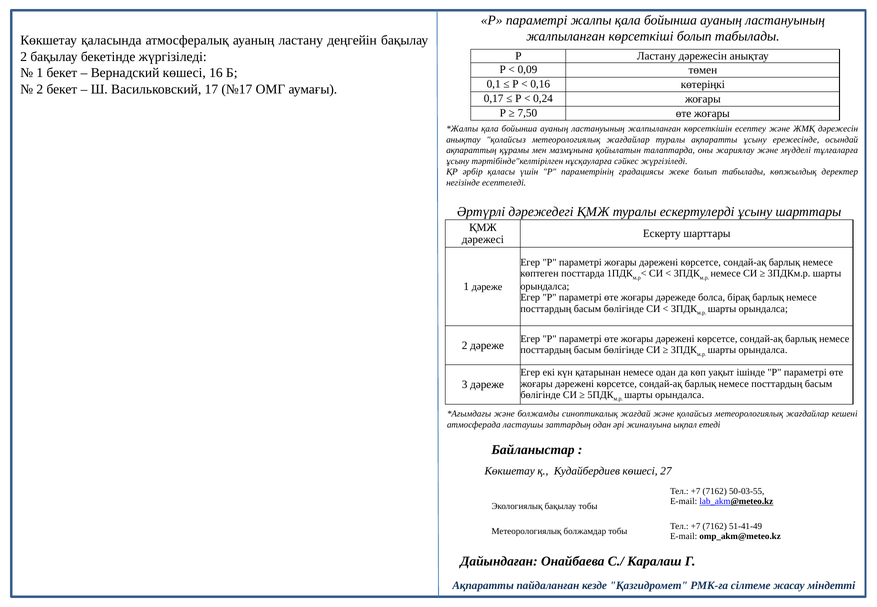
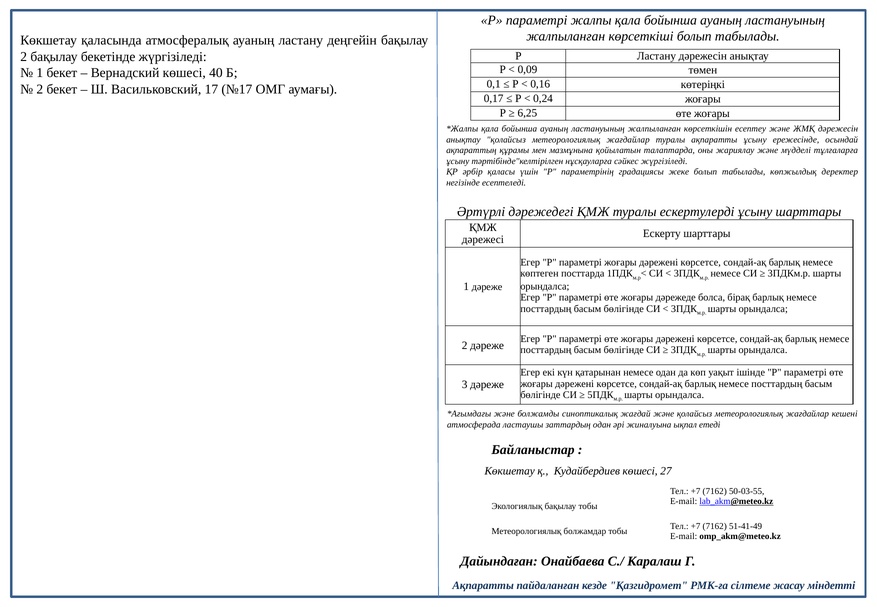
16: 16 -> 40 (216, 73)
7,50: 7,50 -> 6,25 (527, 113)
